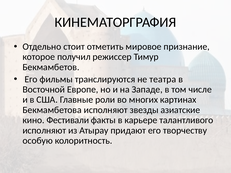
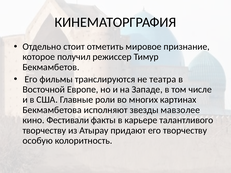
азиатские: азиатские -> мавзолее (180, 110)
исполняют: исполняют -> творчеству (44, 131)
